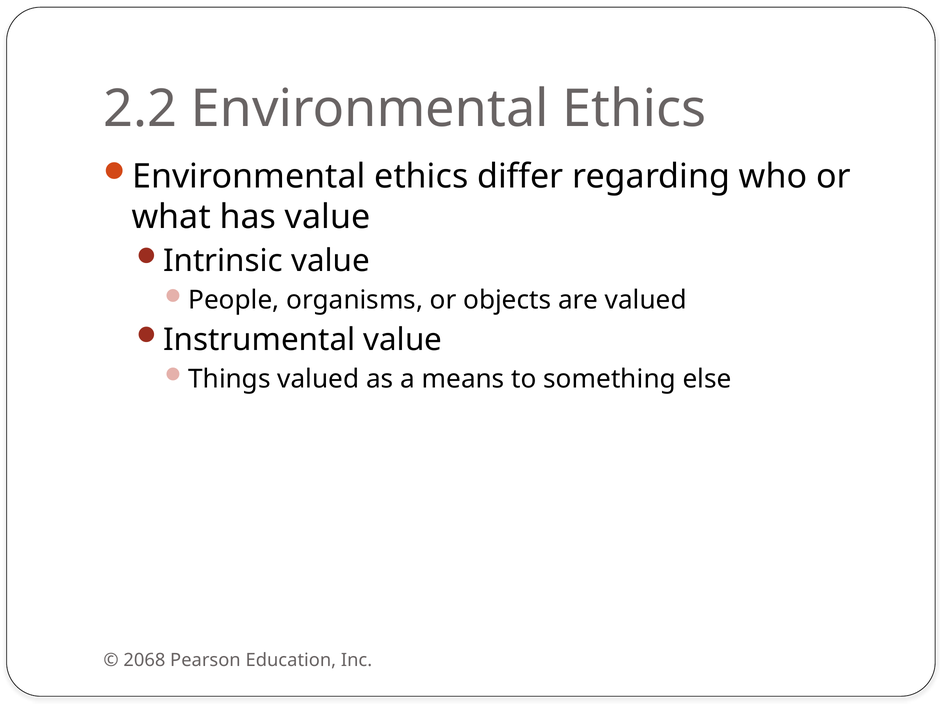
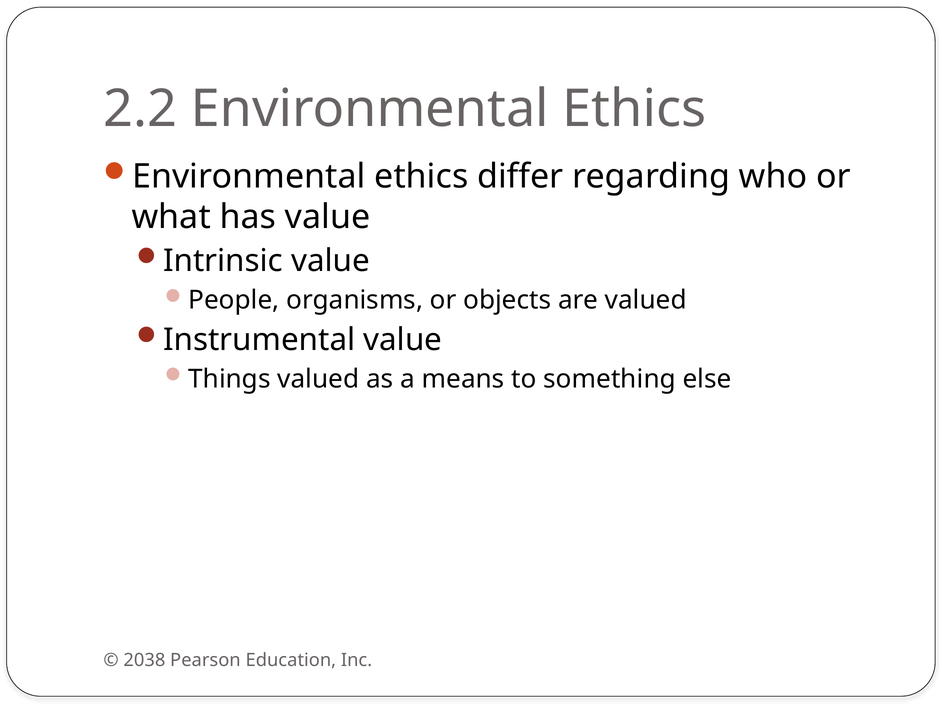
2068: 2068 -> 2038 (144, 661)
